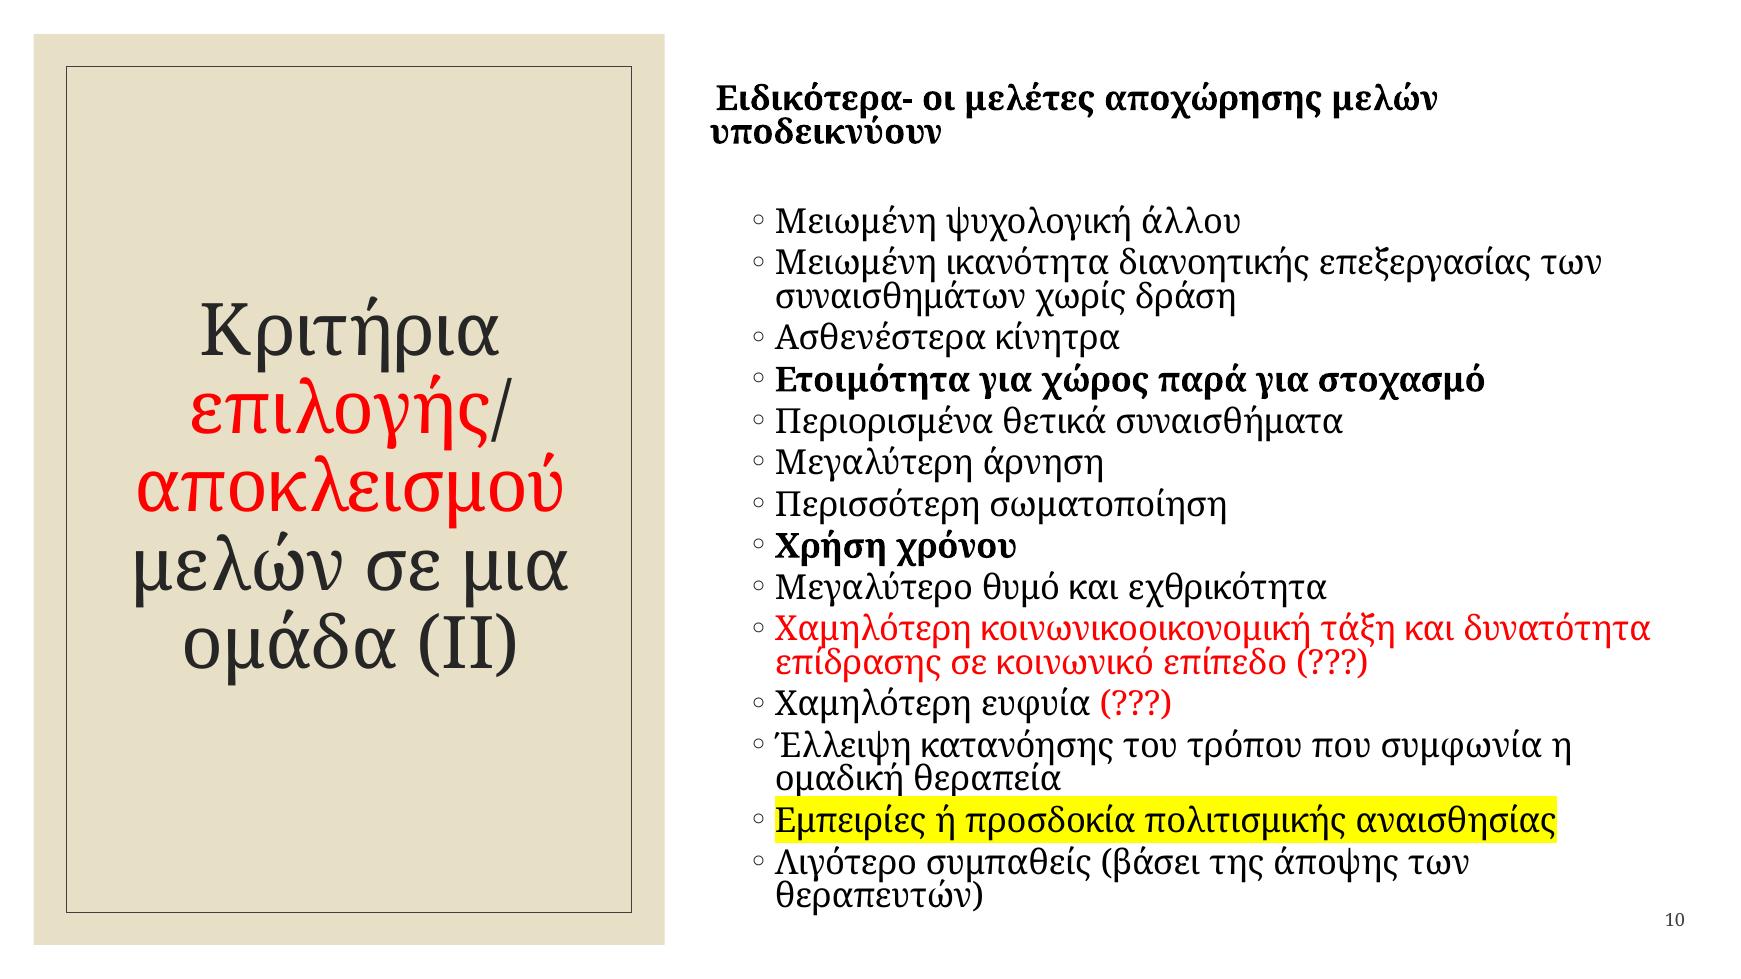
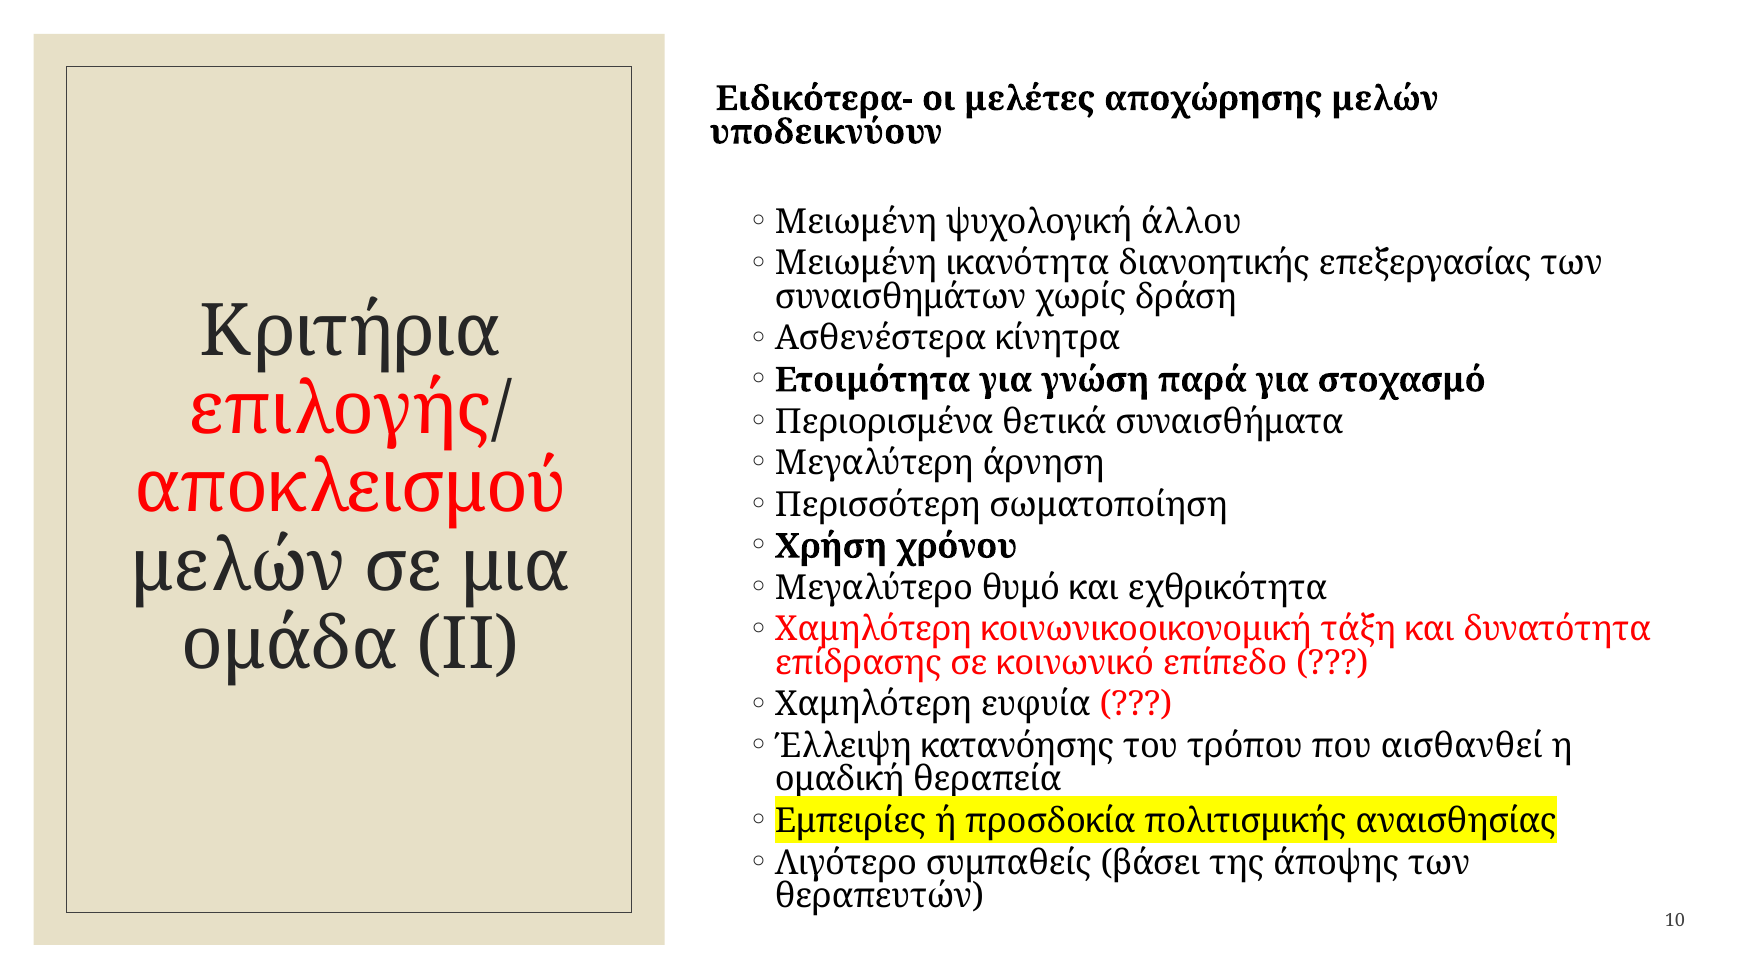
χώρος: χώρος -> γνώση (1095, 380)
συμφωνία: συμφωνία -> αισθανθεί (1462, 746)
